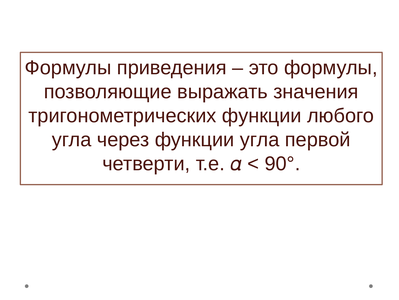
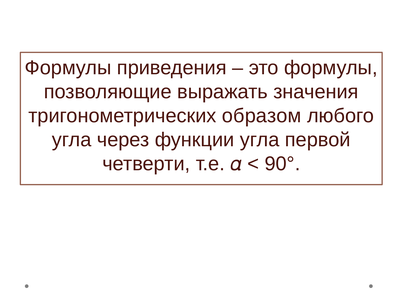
тригонометрических функции: функции -> образом (262, 115)
